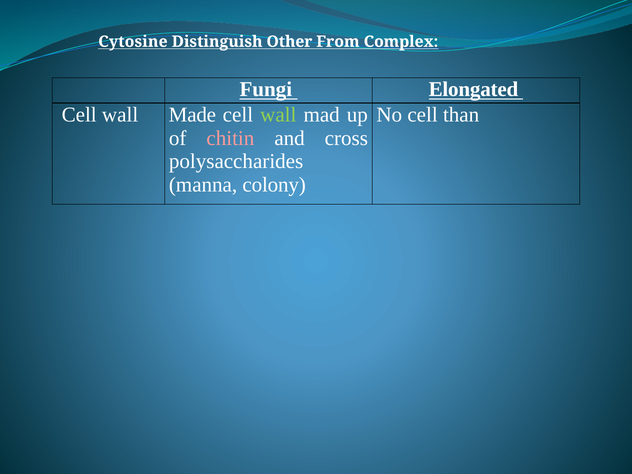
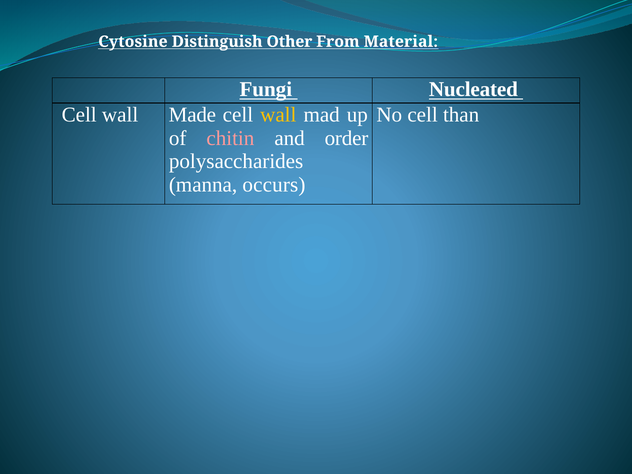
Complex: Complex -> Material (401, 42)
Elongated: Elongated -> Nucleated (473, 90)
wall colour: light green -> yellow (278, 115)
cross: cross -> order (346, 138)
colony: colony -> occurs (274, 185)
